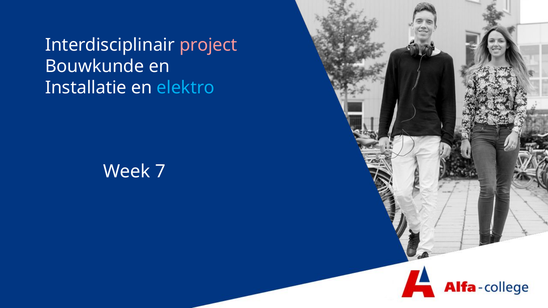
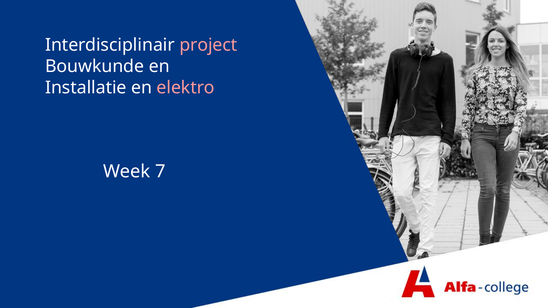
elektro colour: light blue -> pink (186, 88)
